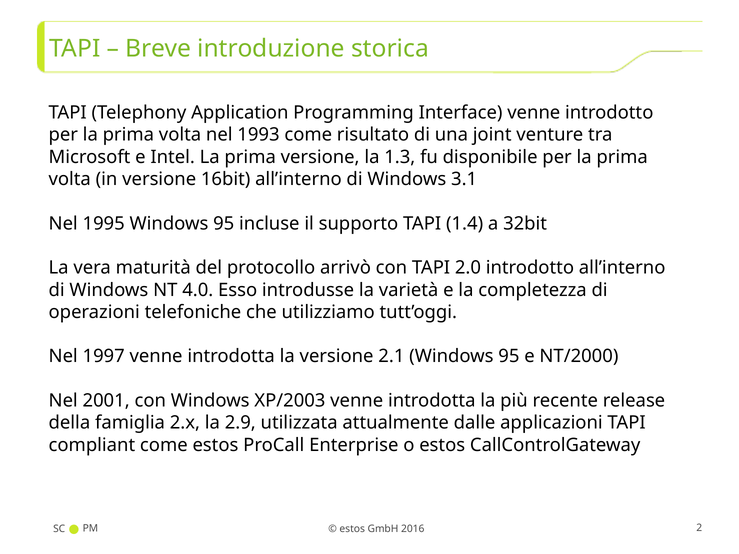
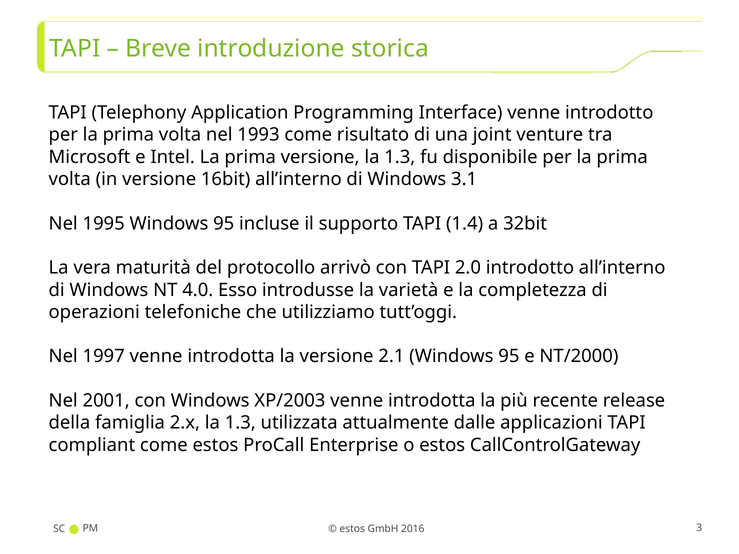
2.x la 2.9: 2.9 -> 1.3 (240, 423)
2: 2 -> 3 (699, 528)
